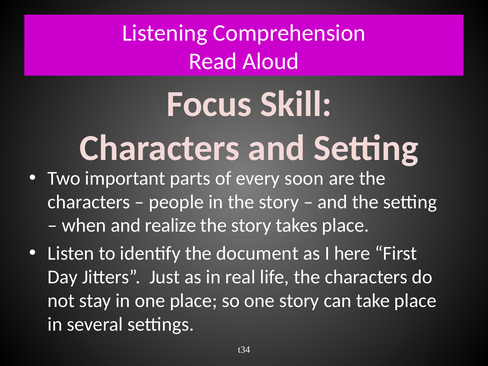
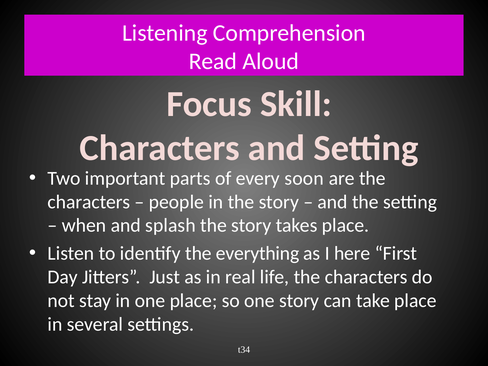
realize: realize -> splash (170, 225)
document: document -> everything (258, 253)
